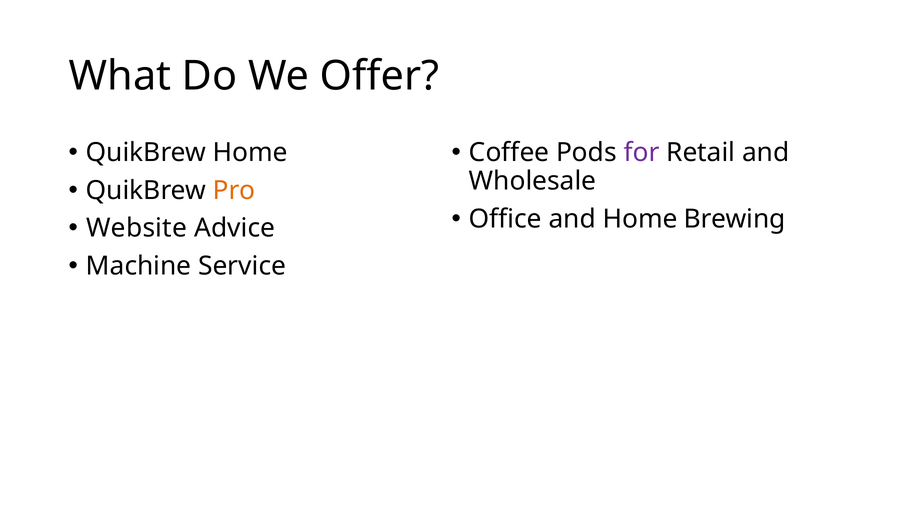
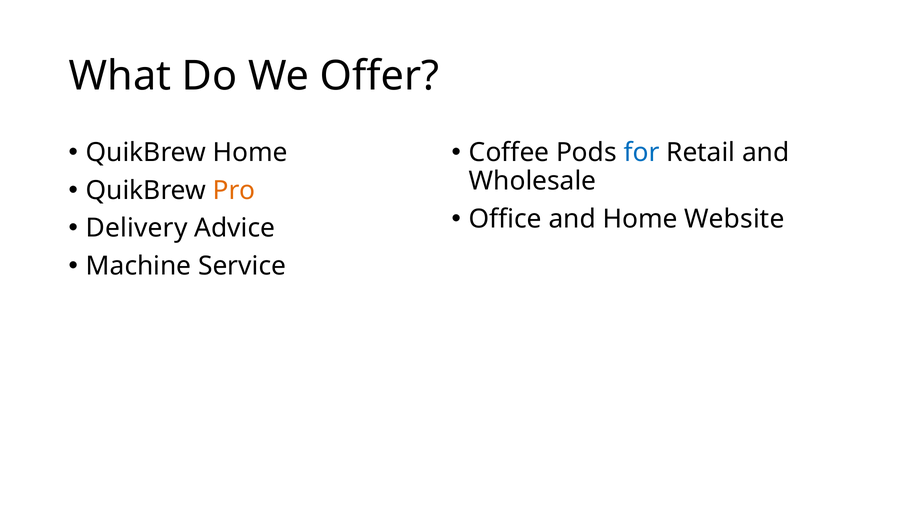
for colour: purple -> blue (641, 153)
Brewing: Brewing -> Website (734, 219)
Website: Website -> Delivery (137, 228)
